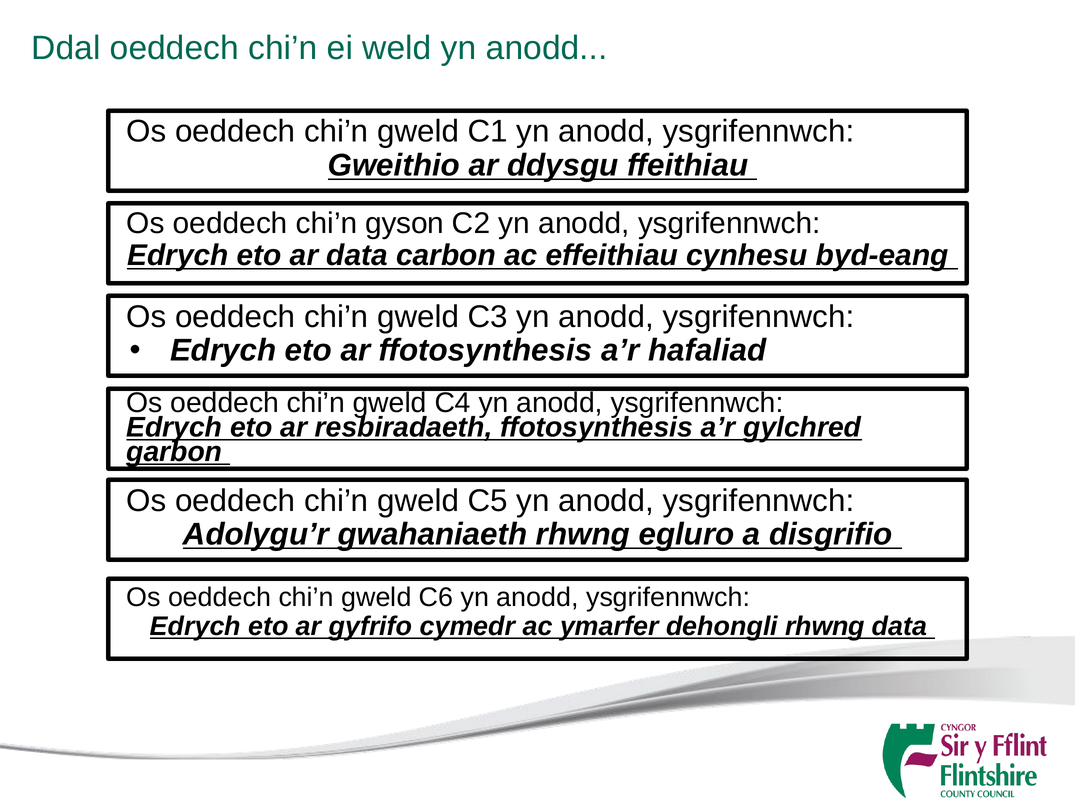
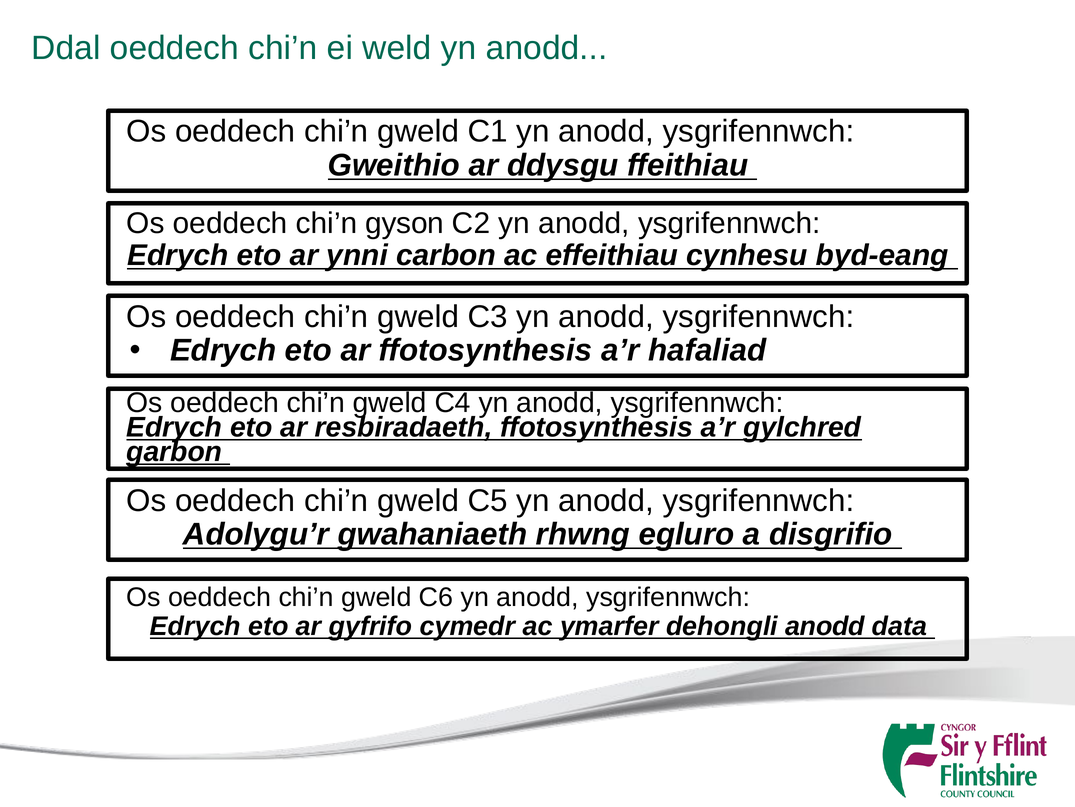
ar data: data -> ynni (357, 255)
dehongli rhwng: rhwng -> anodd (825, 626)
